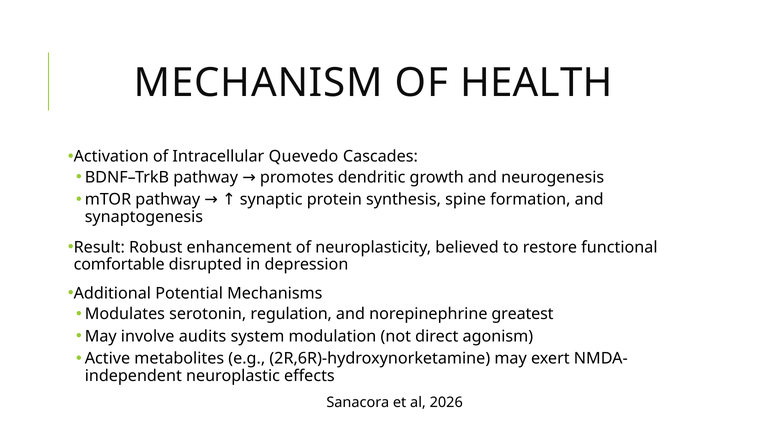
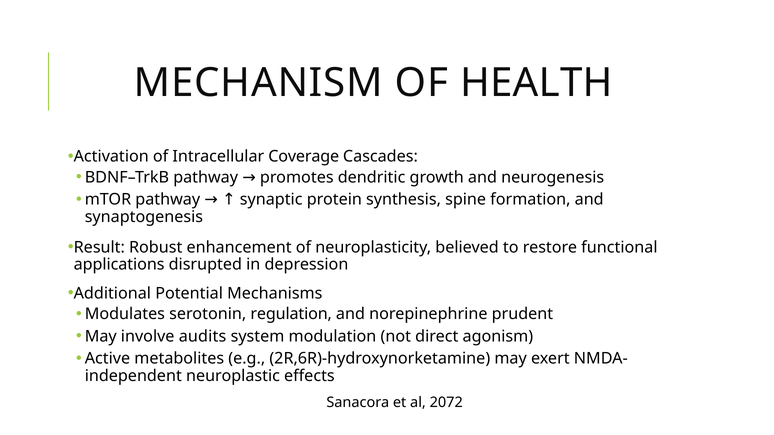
Quevedo: Quevedo -> Coverage (304, 157)
comfortable: comfortable -> applications (119, 265)
greatest: greatest -> prudent (522, 314)
2026: 2026 -> 2072 (446, 403)
